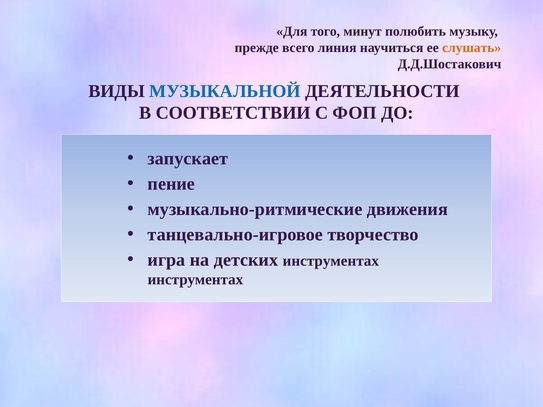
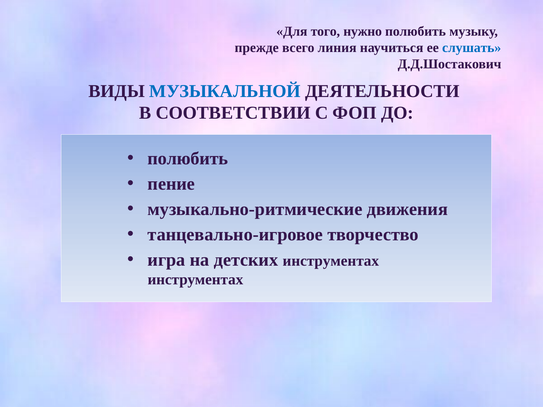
минут: минут -> нужно (363, 32)
слушать colour: orange -> blue (472, 48)
запускает: запускает -> полюбить (188, 159)
